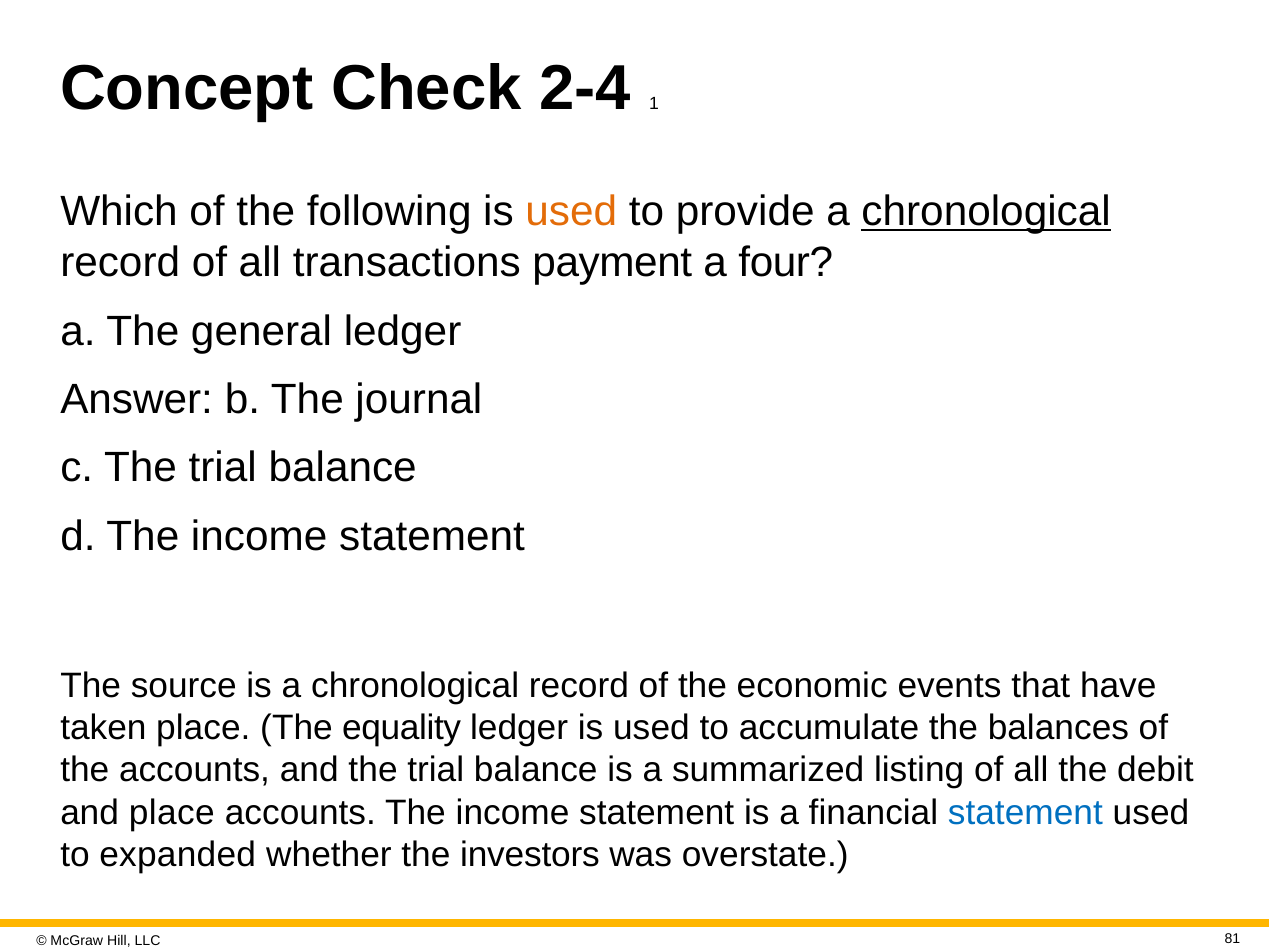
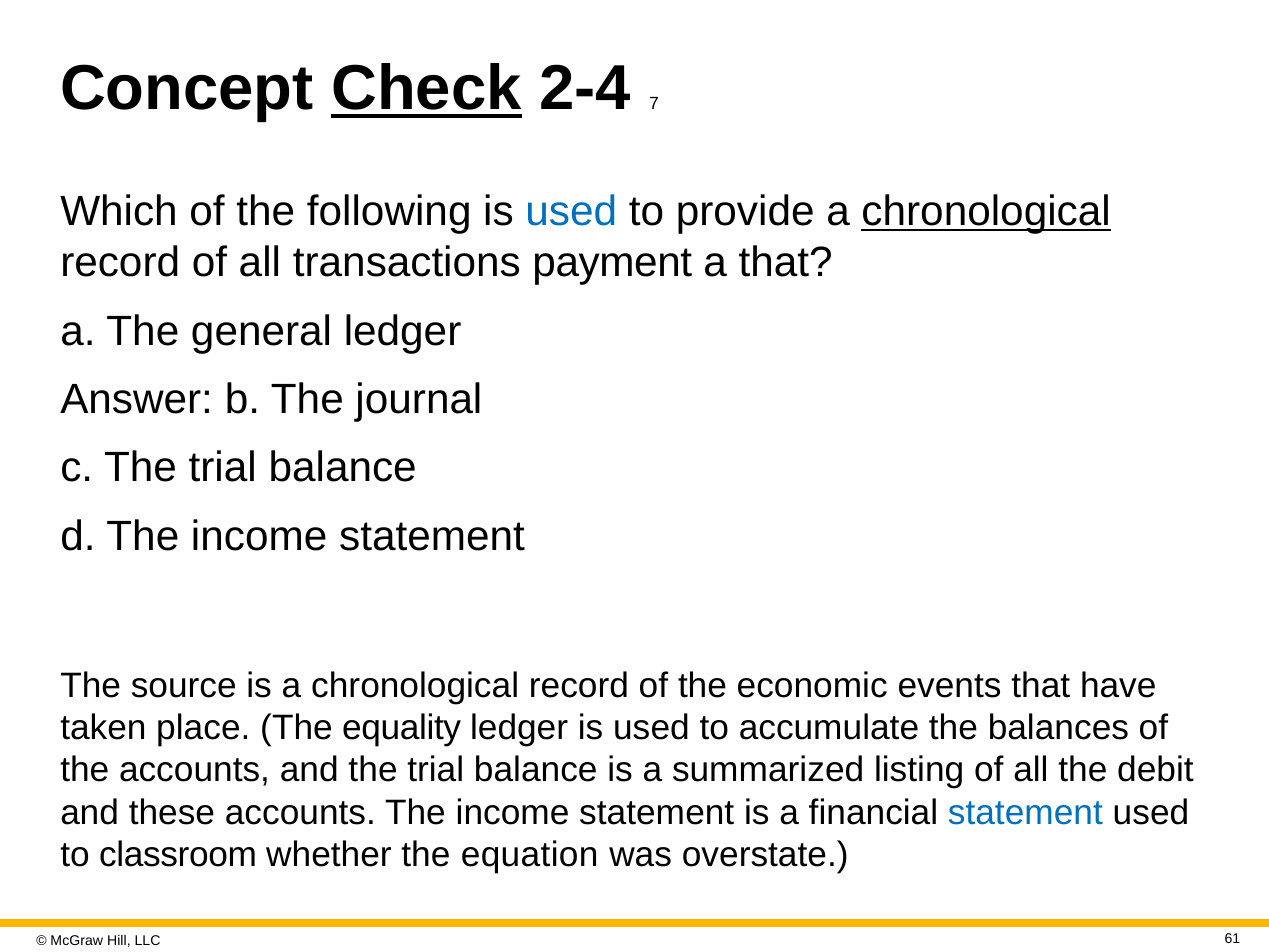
Check underline: none -> present (427, 89)
1: 1 -> 7 (654, 104)
used colour: orange -> blue (571, 212)
a four: four -> that (786, 263)
and place: place -> these (172, 812)
expanded: expanded -> classroom (178, 855)
investors: investors -> equation (530, 855)
81: 81 -> 61 (1232, 938)
